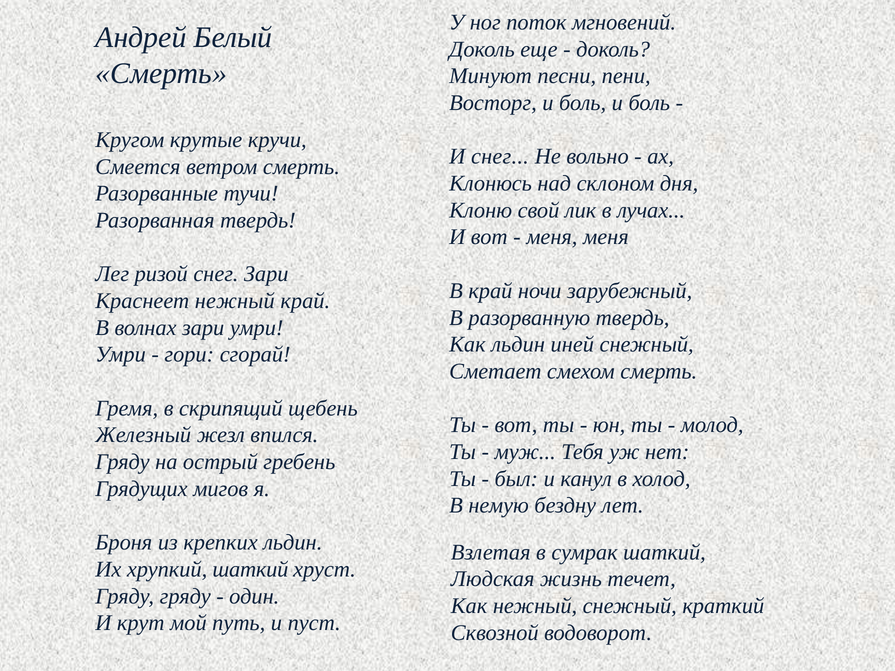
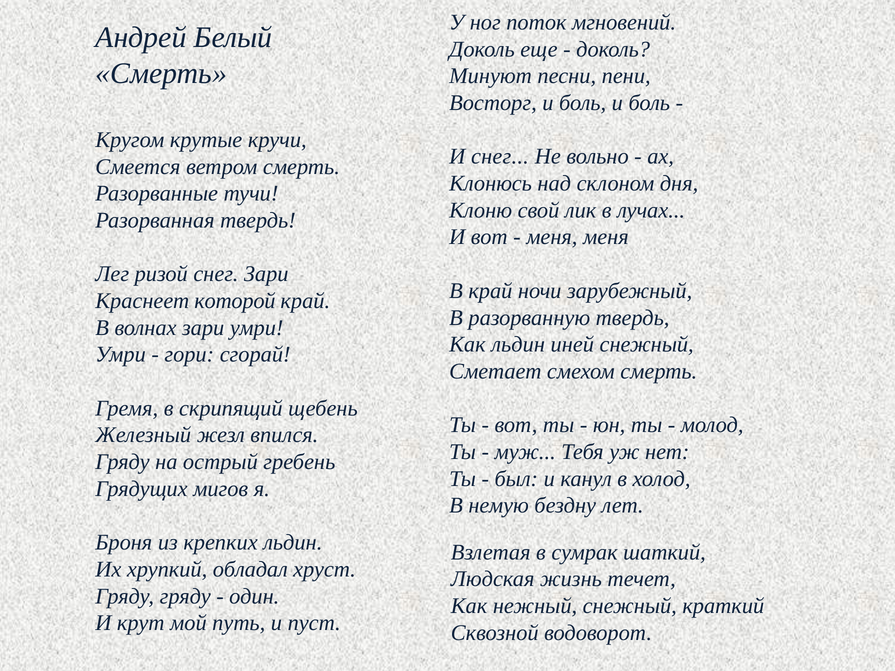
Краснеет нежный: нежный -> которой (235, 301)
хрупкий шаткий: шаткий -> обладал (250, 570)
